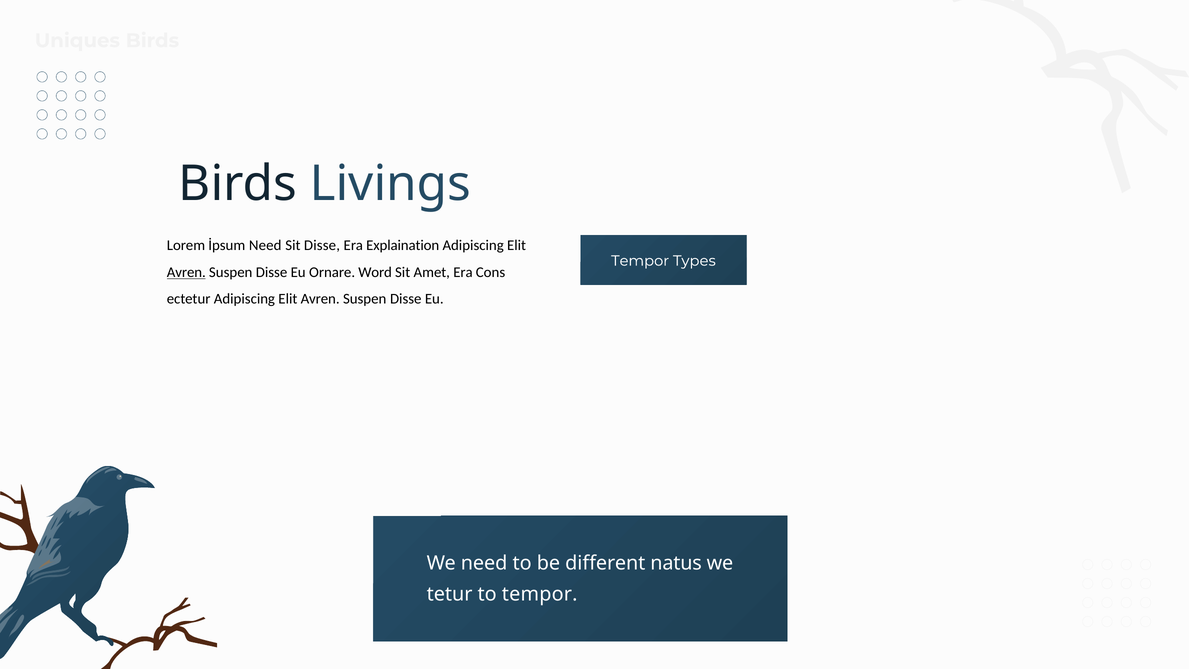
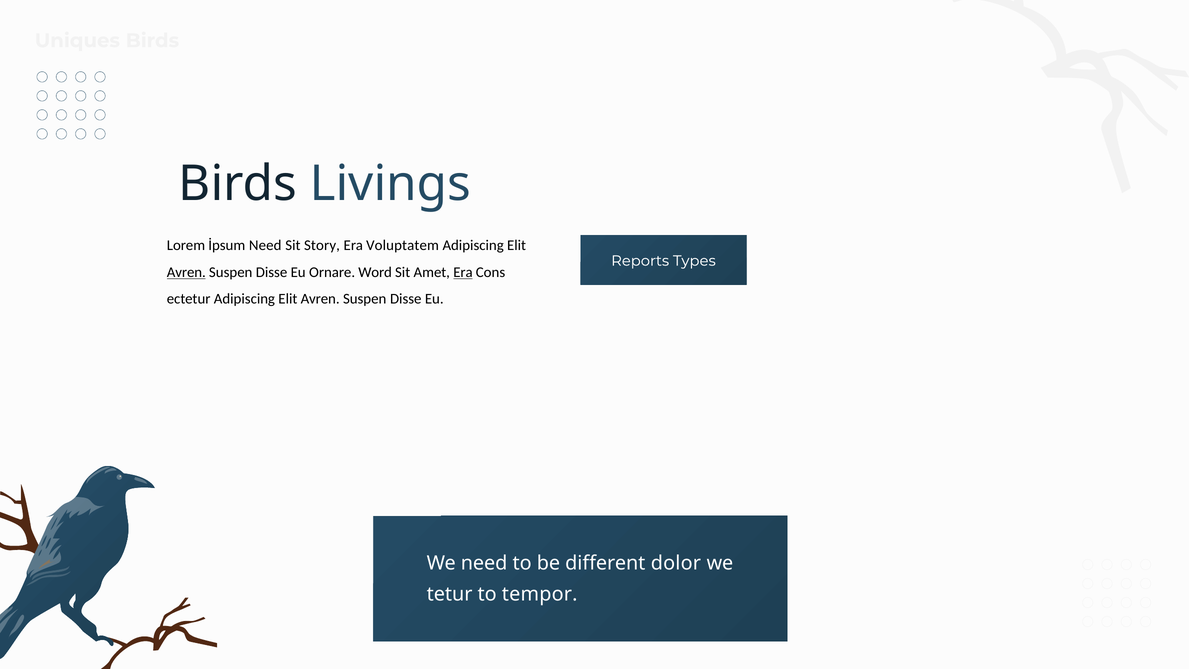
Sit Disse: Disse -> Story (322, 245)
Explaination: Explaination -> Voluptatem (403, 245)
Tempor: Tempor -> Reports (640, 261)
Era underline: none -> present (463, 272)
natus: natus -> dolor (676, 563)
